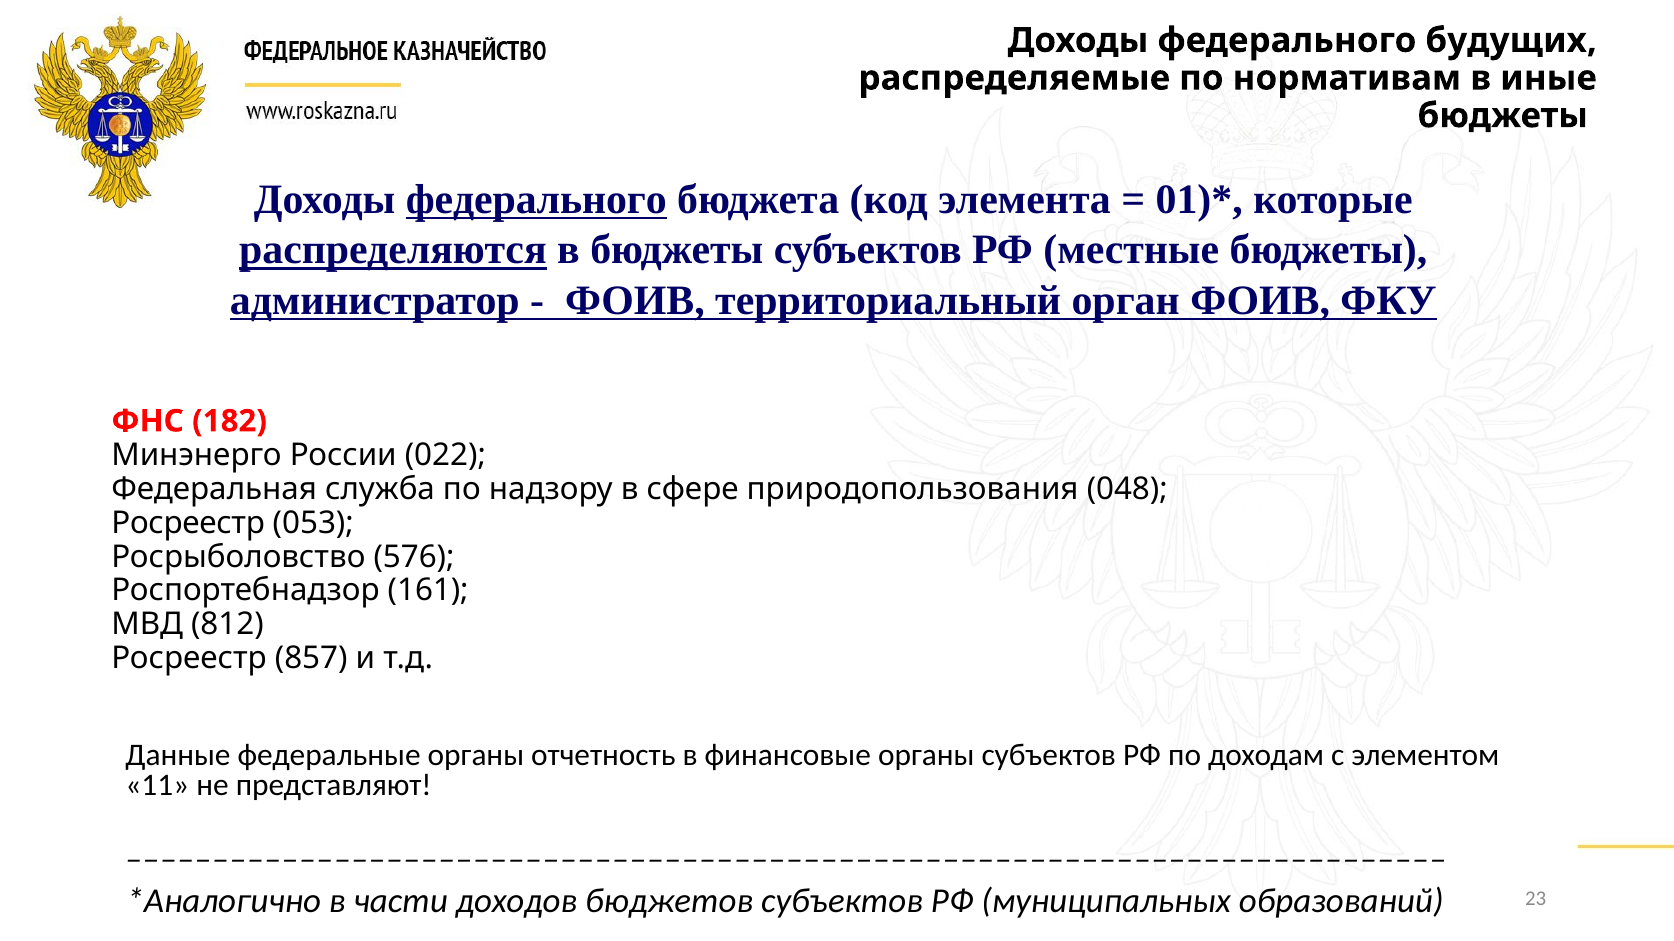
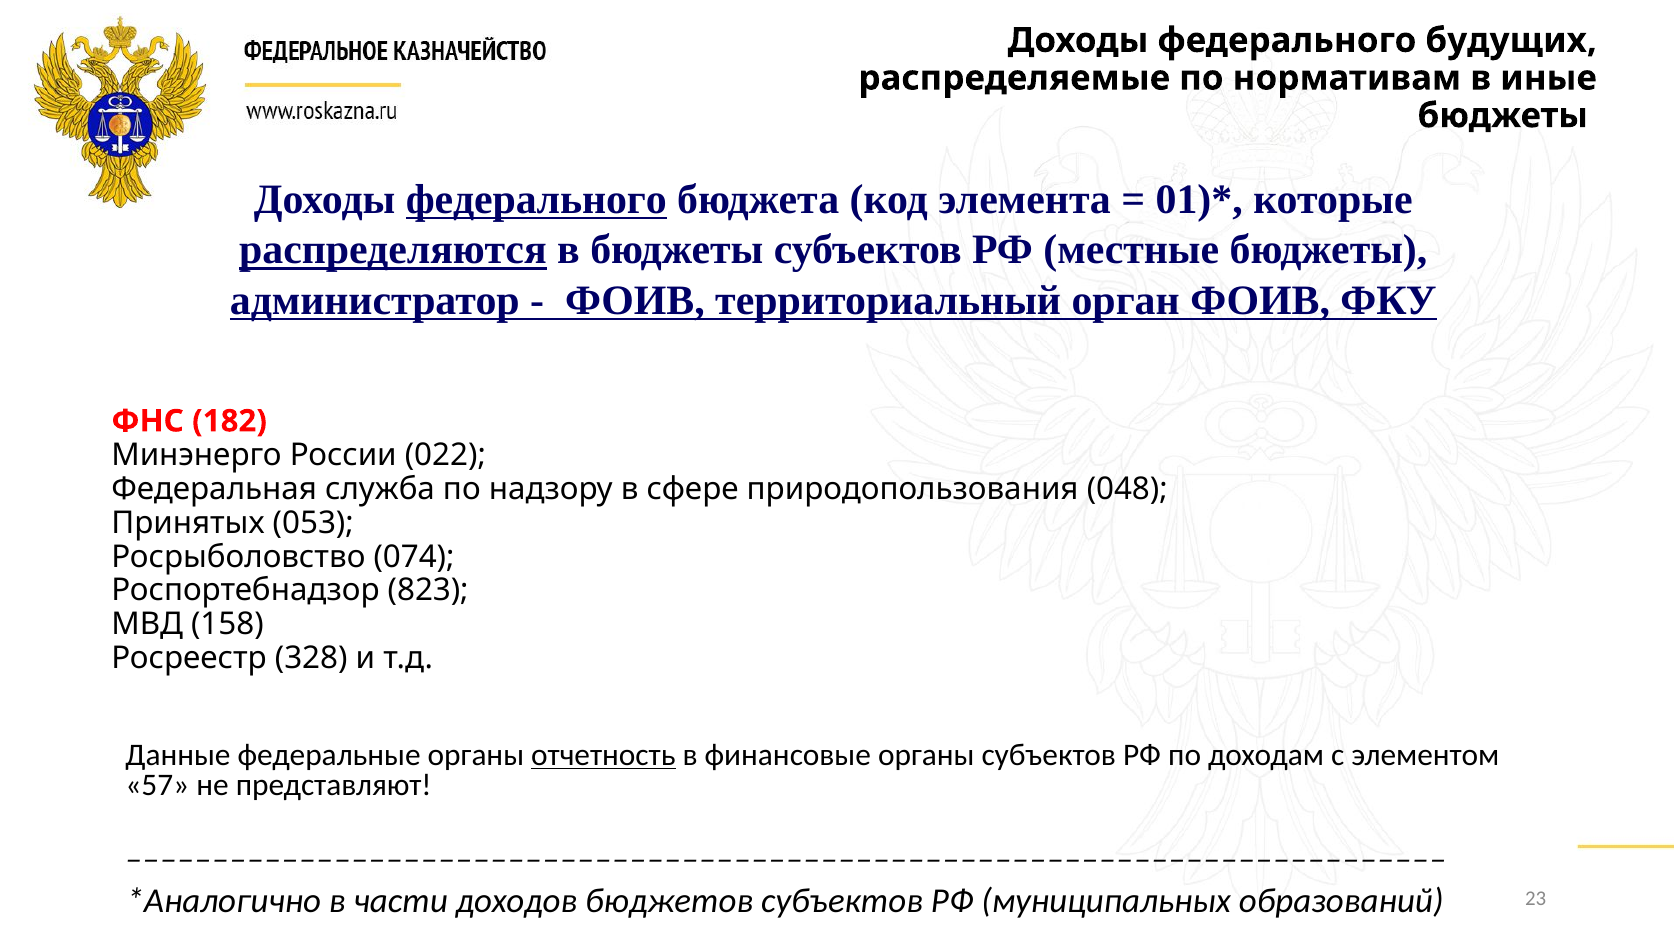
Росреестр: Росреестр -> Принятых (188, 523)
576: 576 -> 074 (414, 557)
161: 161 -> 823 (428, 591)
812: 812 -> 158 (227, 625)
857: 857 -> 328 (311, 659)
отчетность underline: none -> present (603, 756)
11: 11 -> 57 (157, 786)
